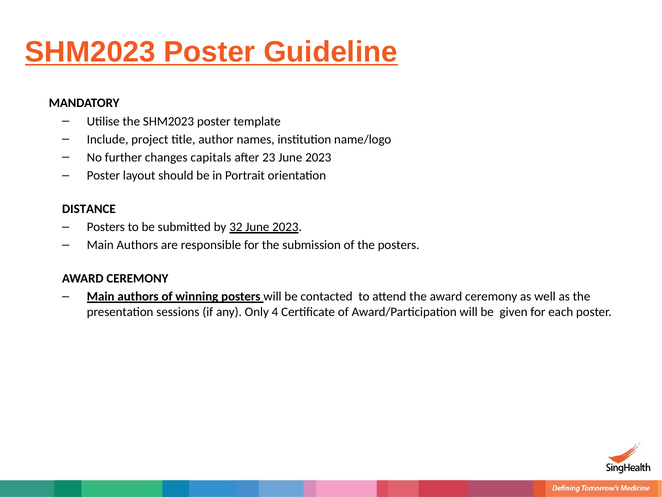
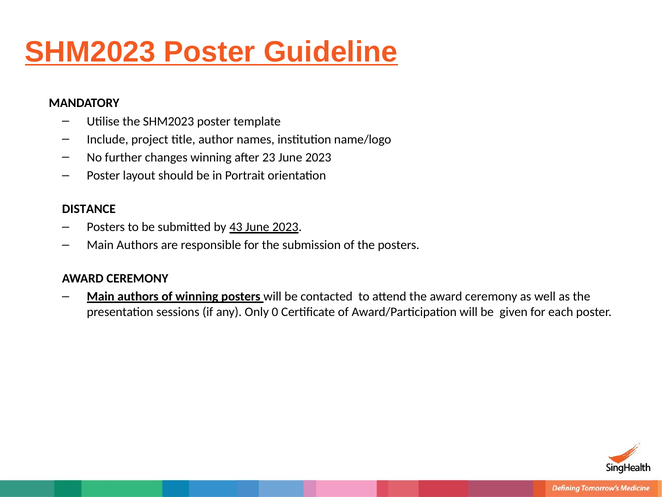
changes capitals: capitals -> winning (211, 157)
32: 32 -> 43 (236, 227)
4: 4 -> 0 (275, 312)
